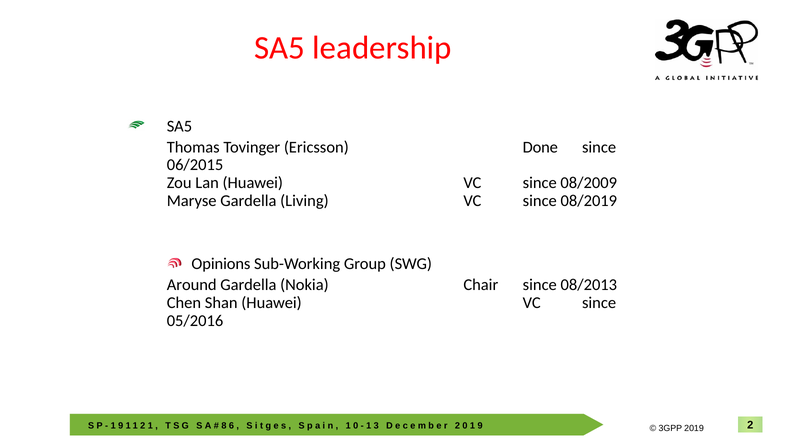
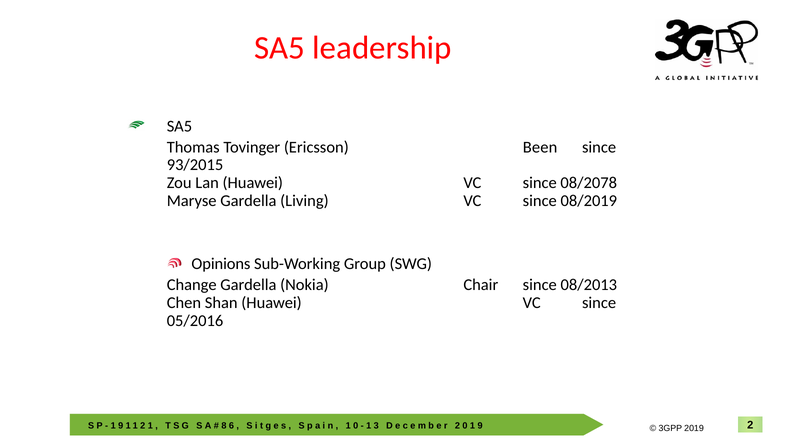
Done: Done -> Been (540, 147)
06/2015: 06/2015 -> 93/2015 (195, 165)
08/2009: 08/2009 -> 08/2078 (589, 183)
Around: Around -> Change (192, 285)
